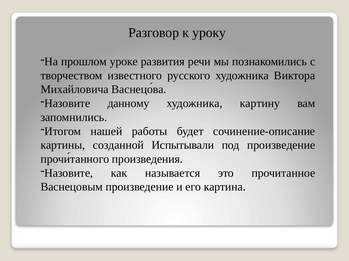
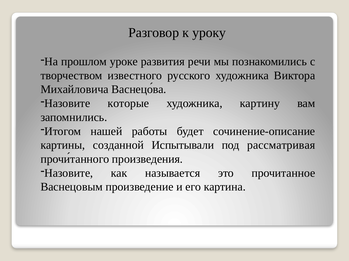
данному: данному -> которые (128, 104)
под произведение: произведение -> рассматривая (281, 146)
